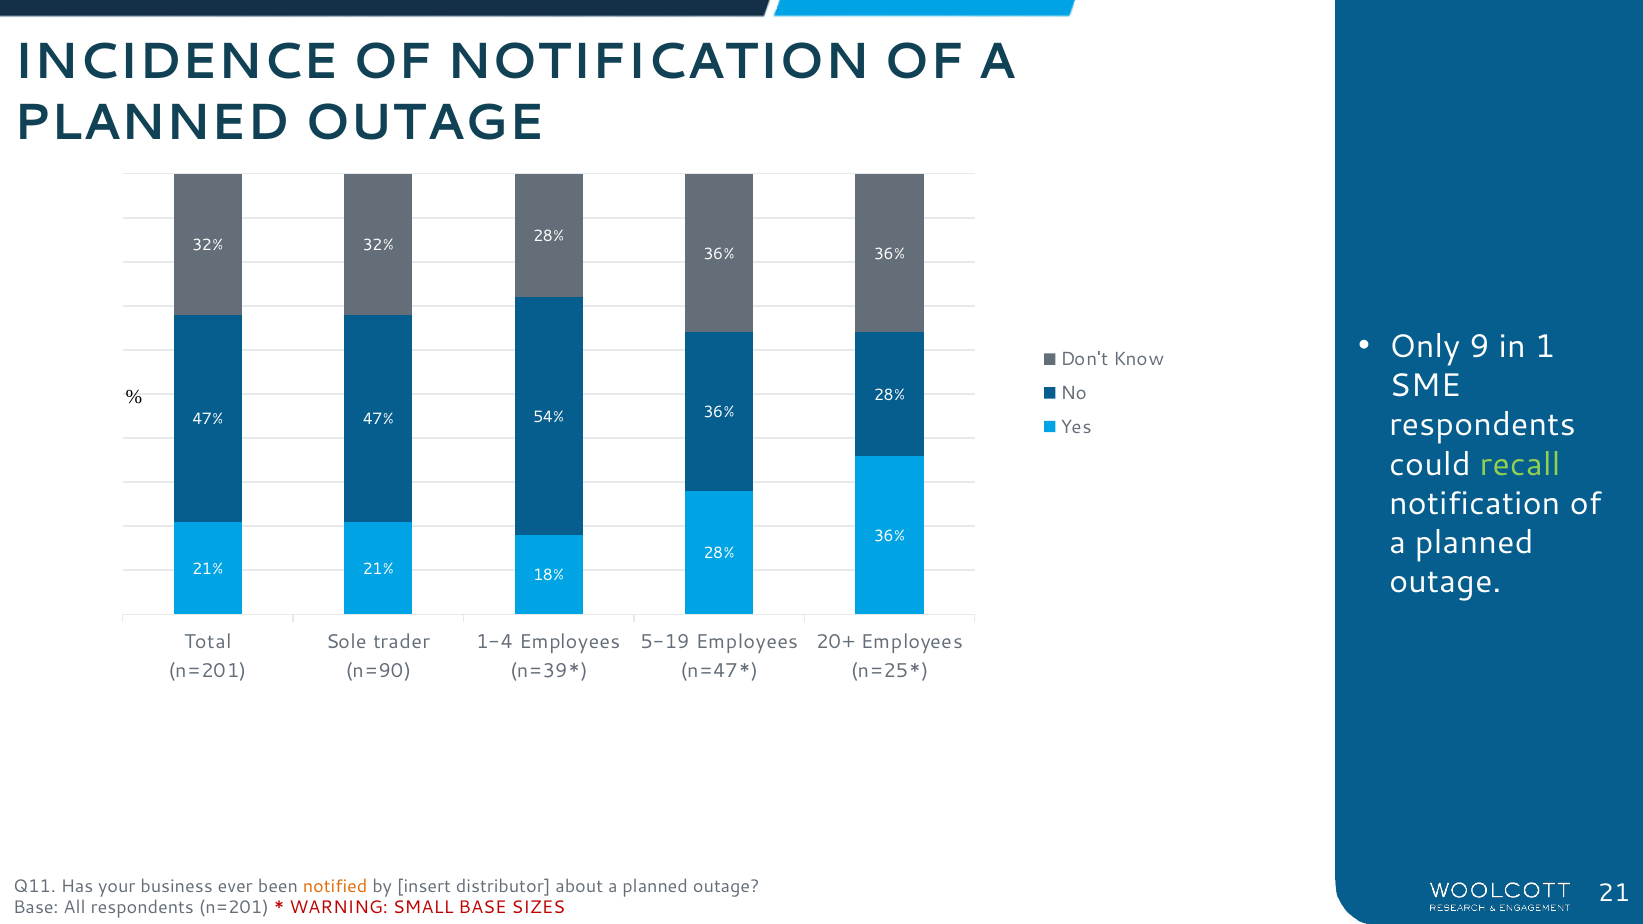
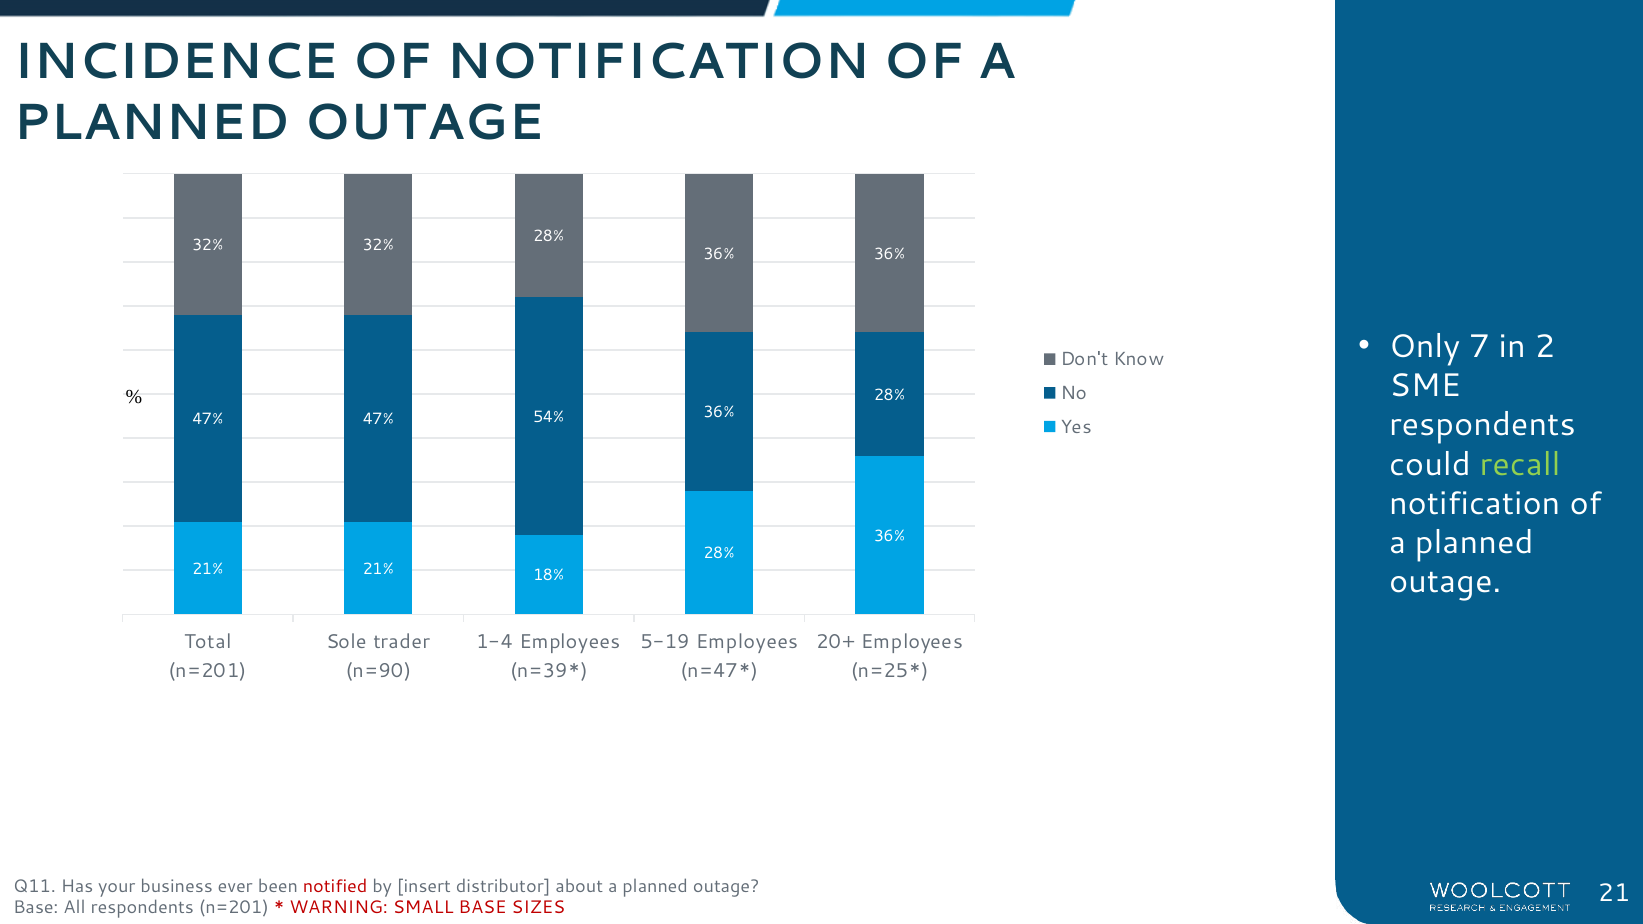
9: 9 -> 7 (1479, 347)
1: 1 -> 2 (1545, 347)
notified colour: orange -> red (335, 886)
